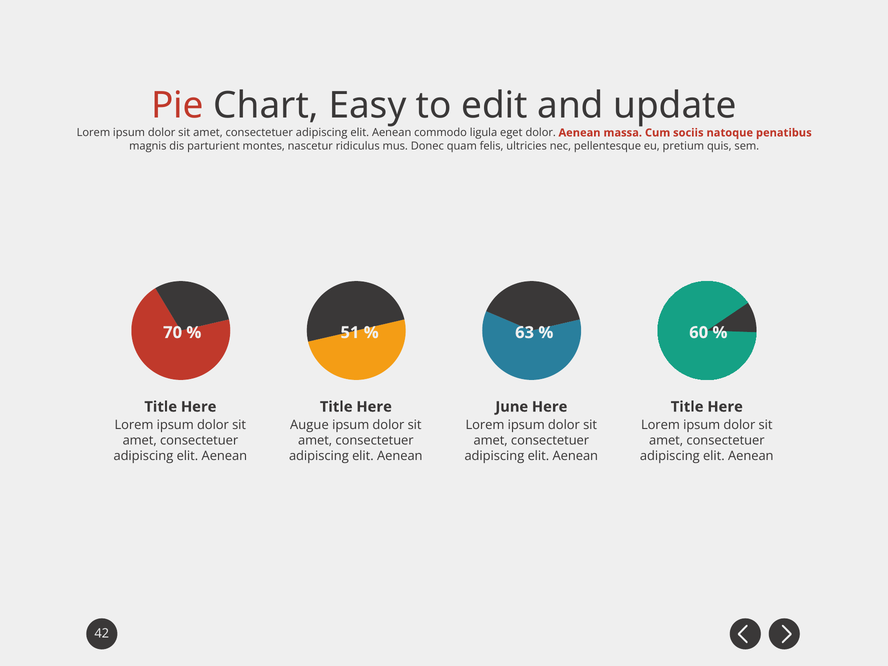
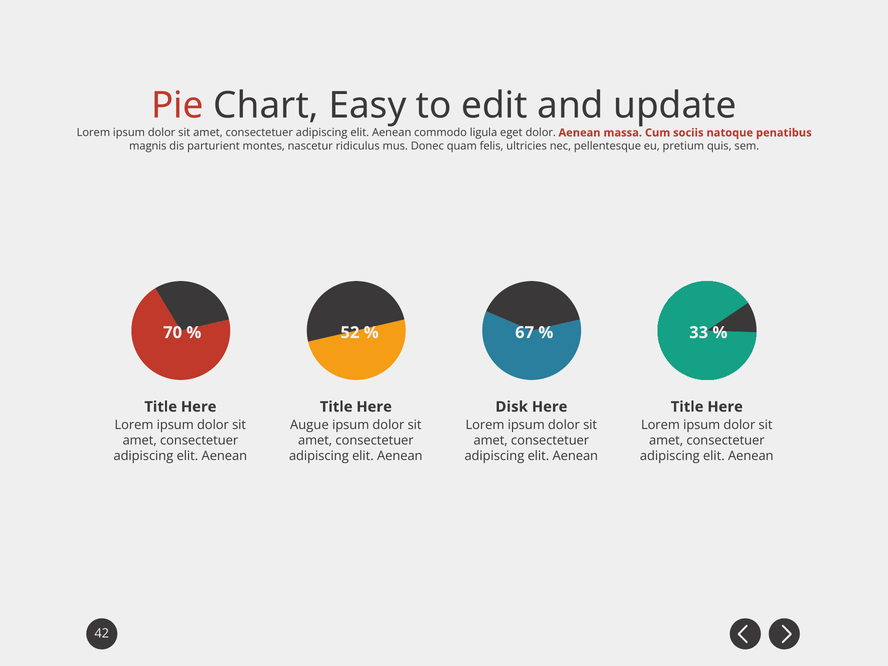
51: 51 -> 52 (350, 333)
63: 63 -> 67 (525, 333)
60: 60 -> 33 (699, 333)
June: June -> Disk (512, 407)
